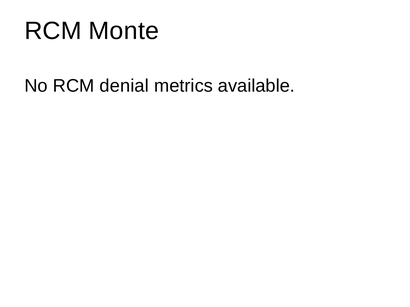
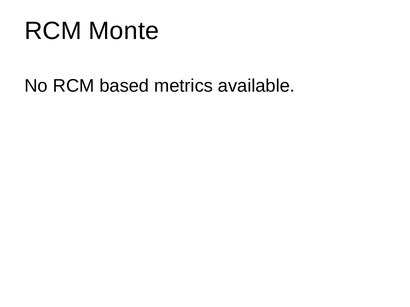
denial: denial -> based (124, 86)
